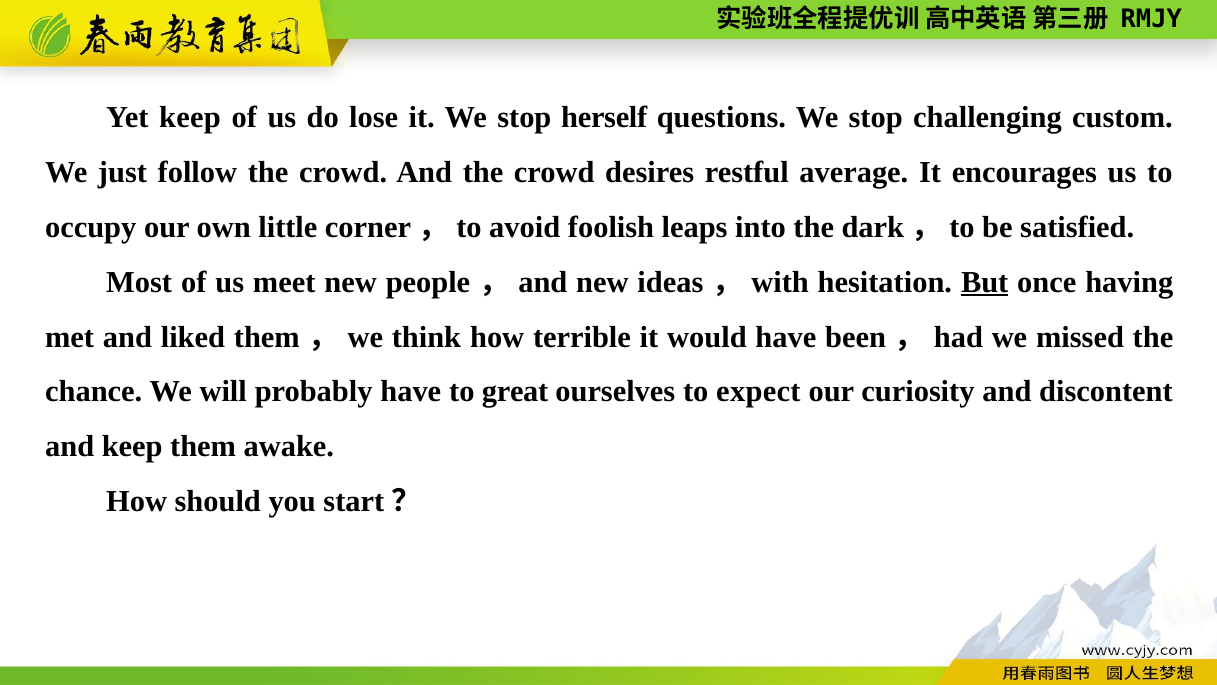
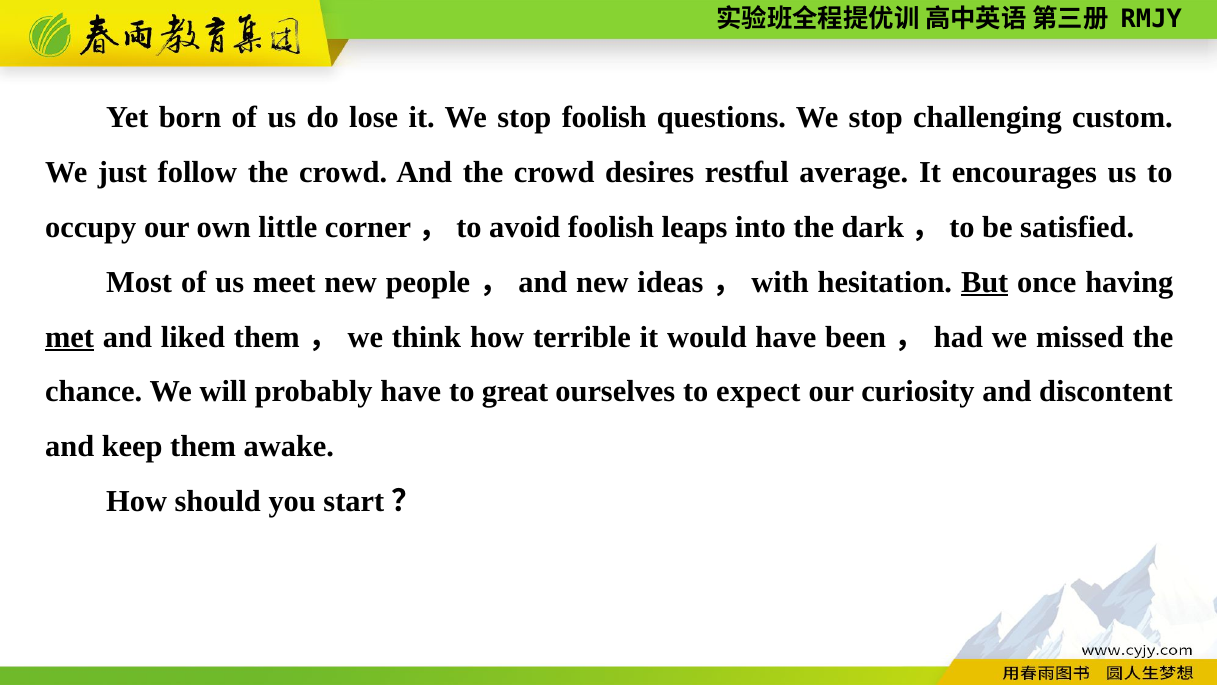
Yet keep: keep -> born (190, 118)
stop herself: herself -> foolish (604, 118)
met underline: none -> present (70, 337)
